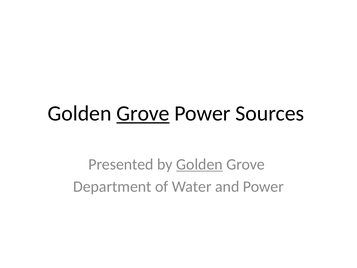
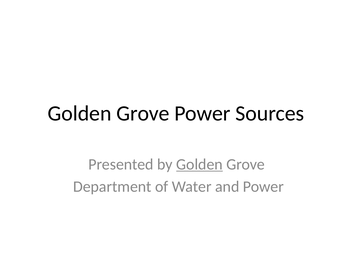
Grove underline: present -> none (143, 113)
